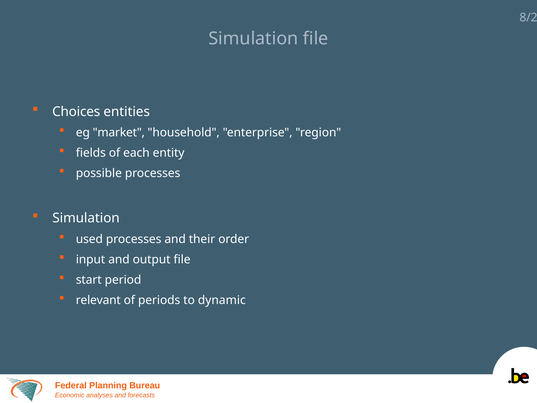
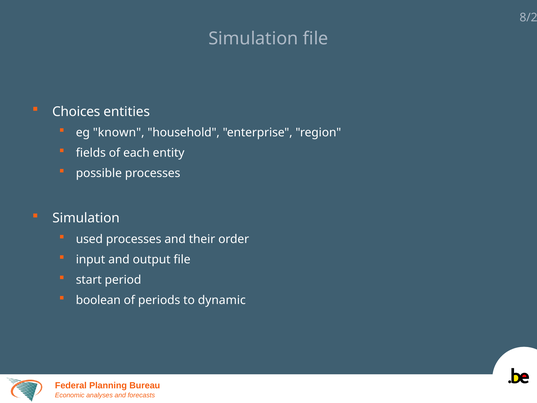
market: market -> known (119, 133)
relevant: relevant -> boolean (98, 300)
